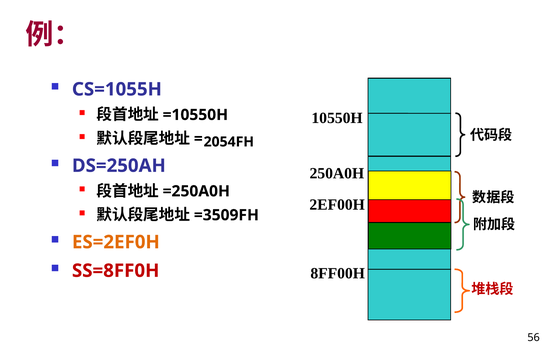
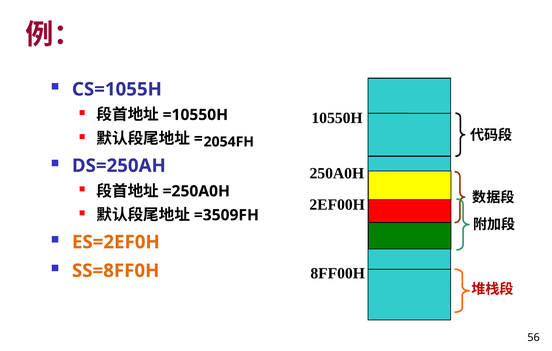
SS=8FF0H colour: red -> orange (116, 270)
